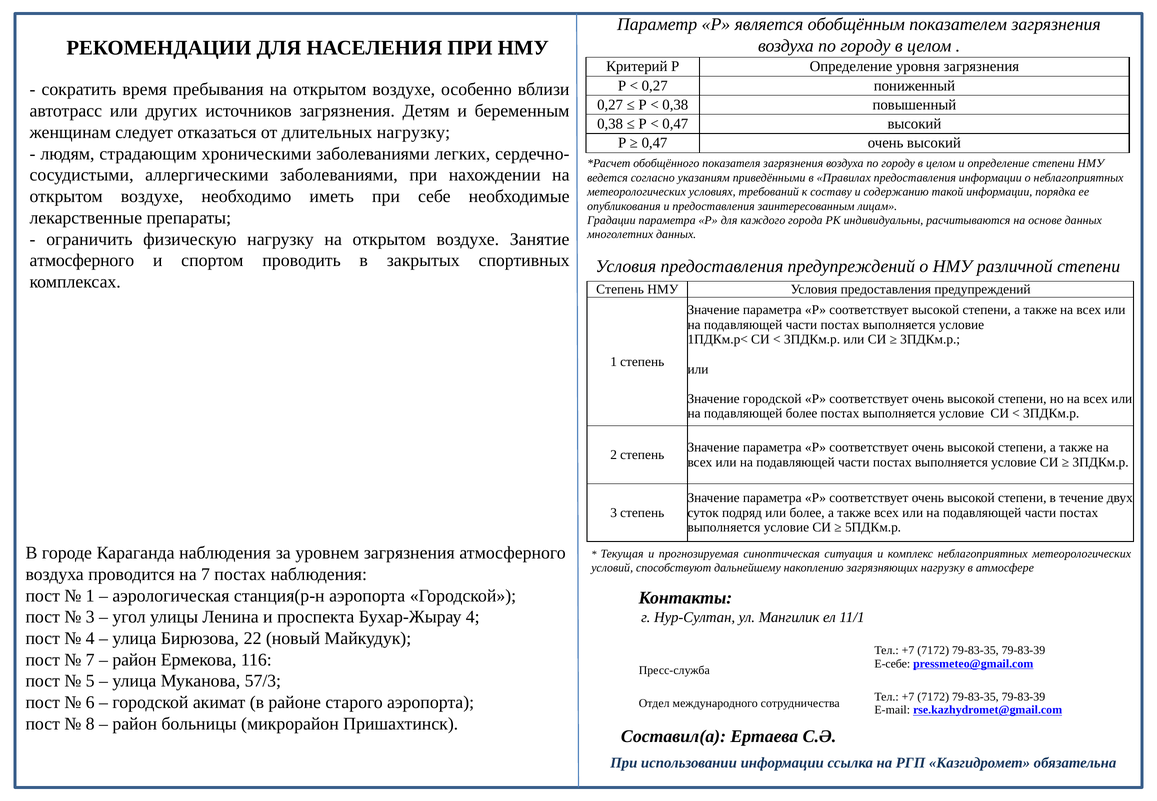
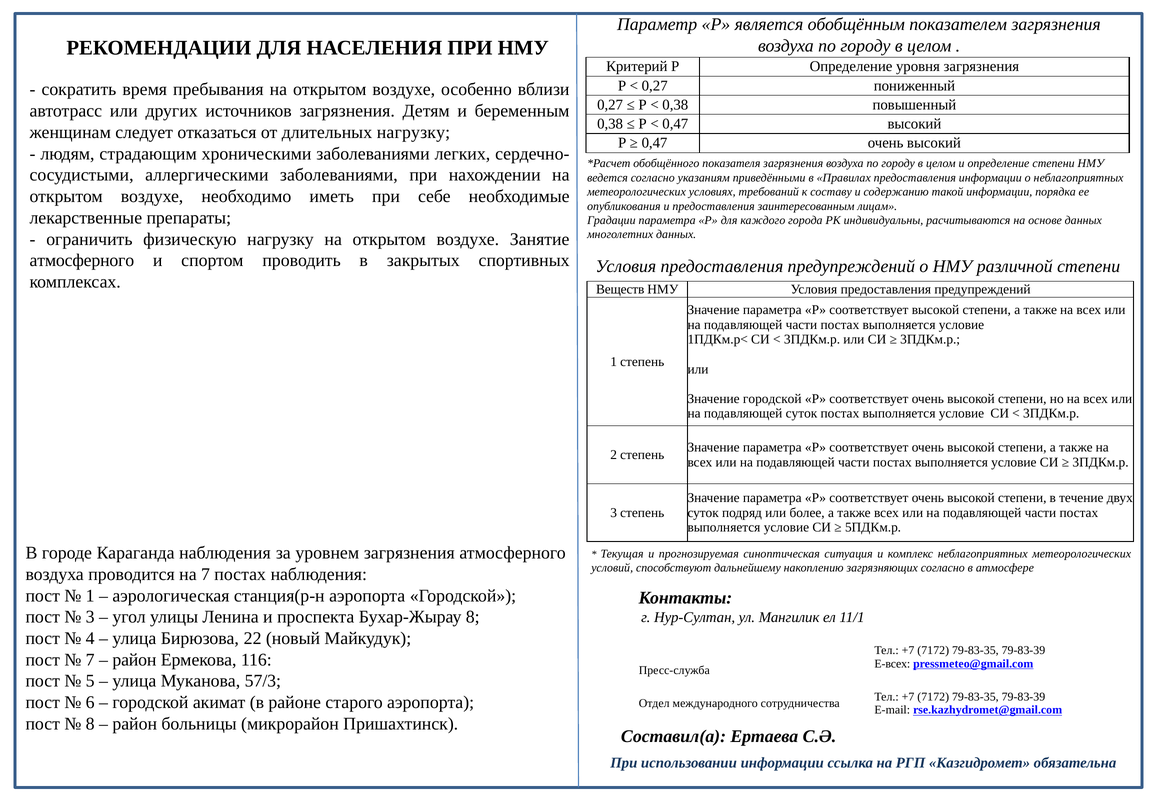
Степень: Степень -> Веществ (620, 289)
подавляющей более: более -> суток (801, 413)
загрязняющих нагрузку: нагрузку -> согласно (943, 568)
Бухар-Жырау 4: 4 -> 8 (473, 617)
E-себе: E-себе -> E-всех (892, 664)
